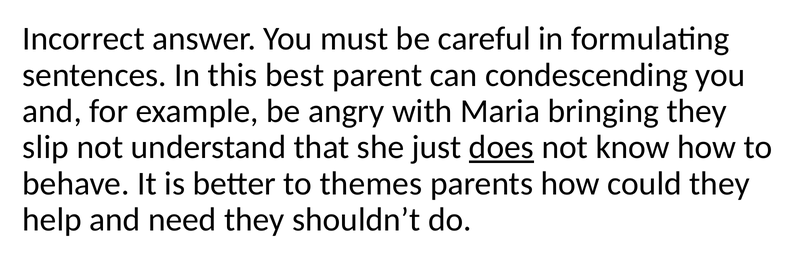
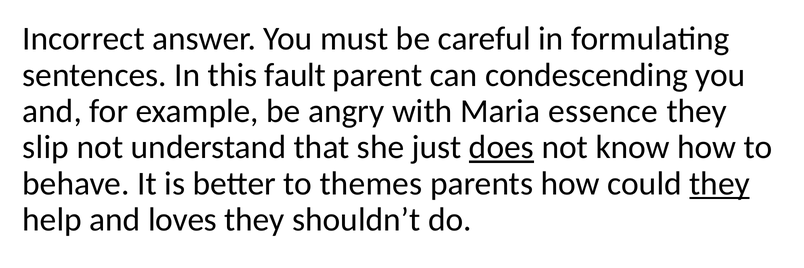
best: best -> fault (295, 75)
bringing: bringing -> essence (603, 111)
they underline: none -> present (720, 184)
need: need -> loves (183, 220)
